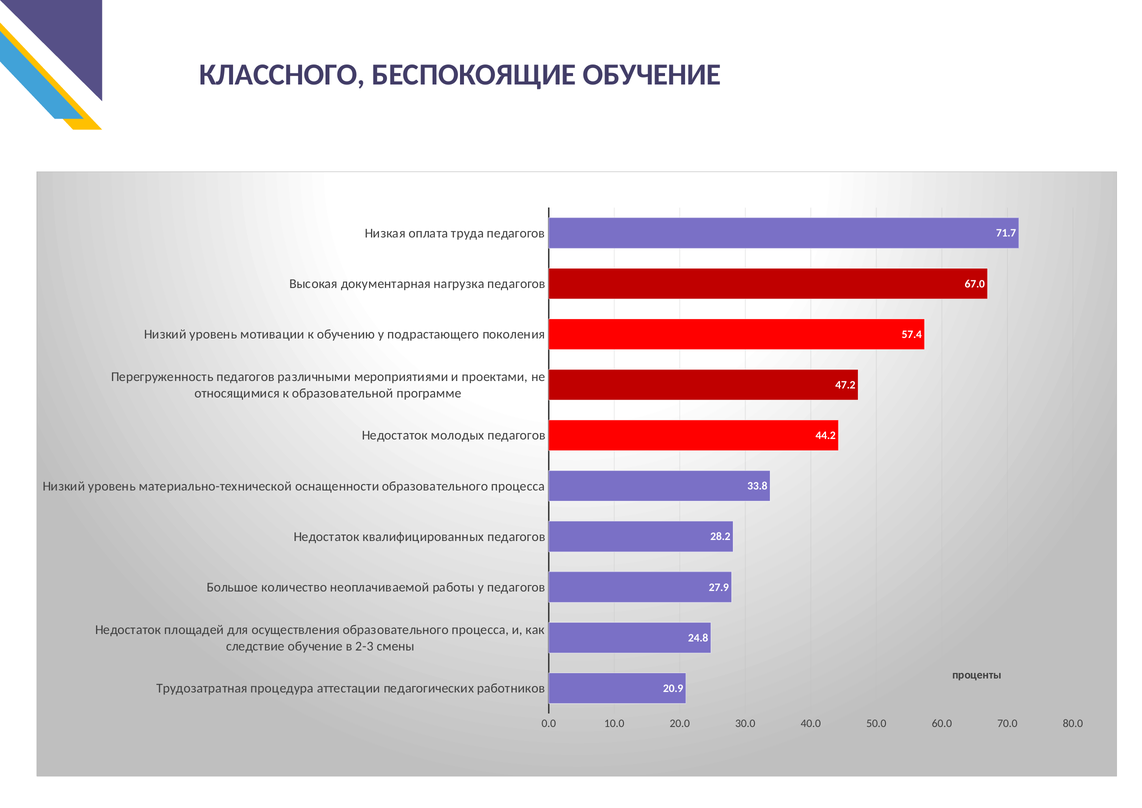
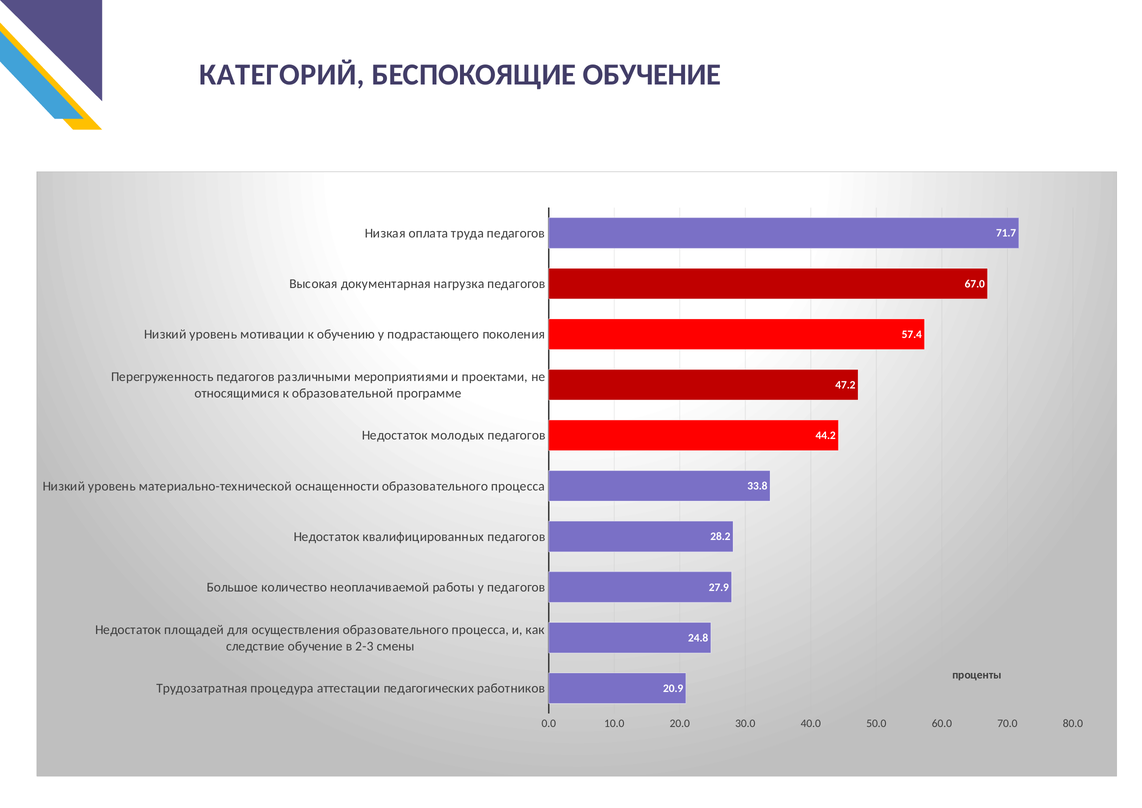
КЛАССНОГО: КЛАССНОГО -> КАТЕГОРИЙ (282, 74)
